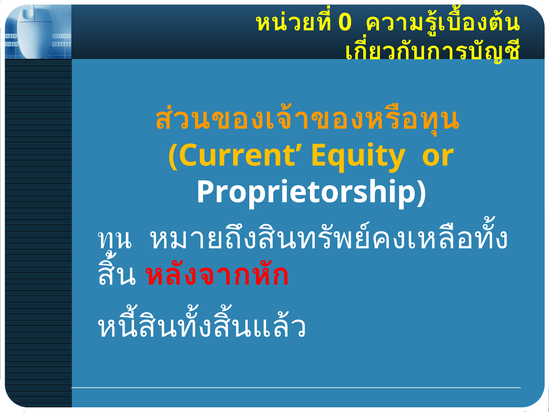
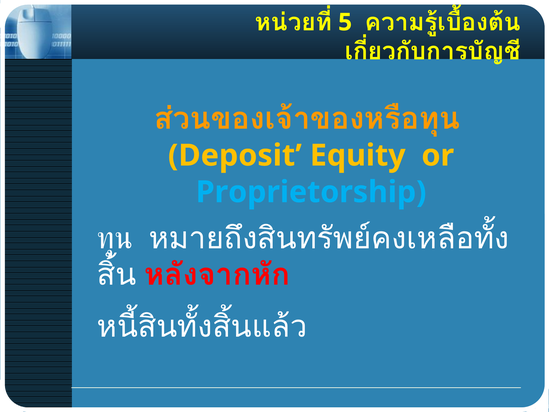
0: 0 -> 5 (345, 22)
Current: Current -> Deposit (235, 155)
Proprietorship colour: white -> light blue (311, 192)
